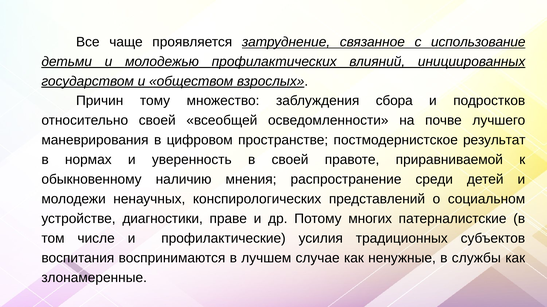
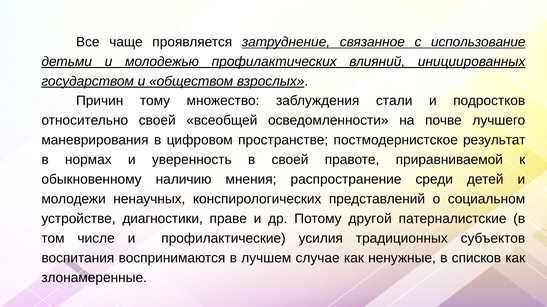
сбора: сбора -> стали (394, 101)
многих: многих -> другой (370, 219)
службы: службы -> списков (476, 259)
